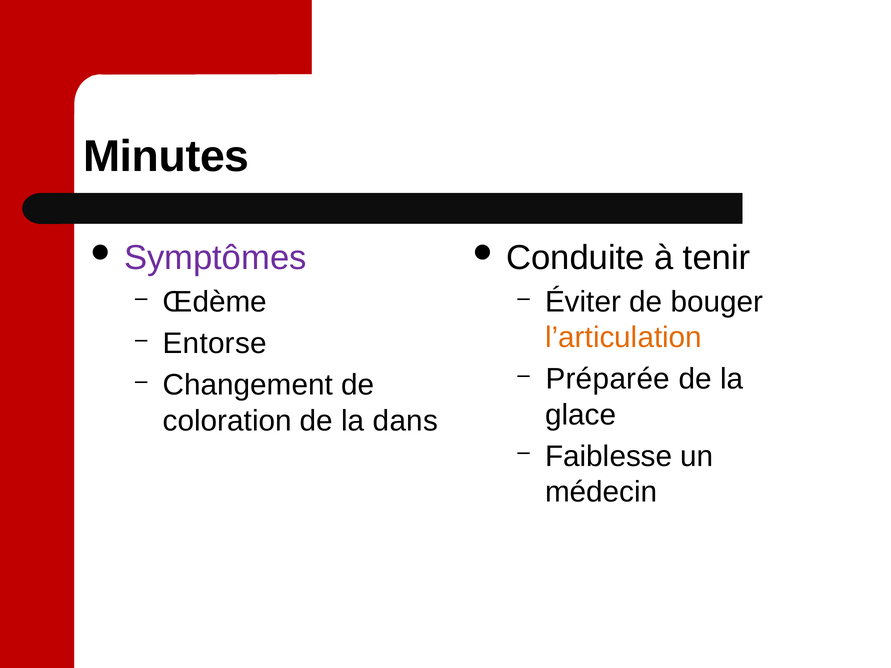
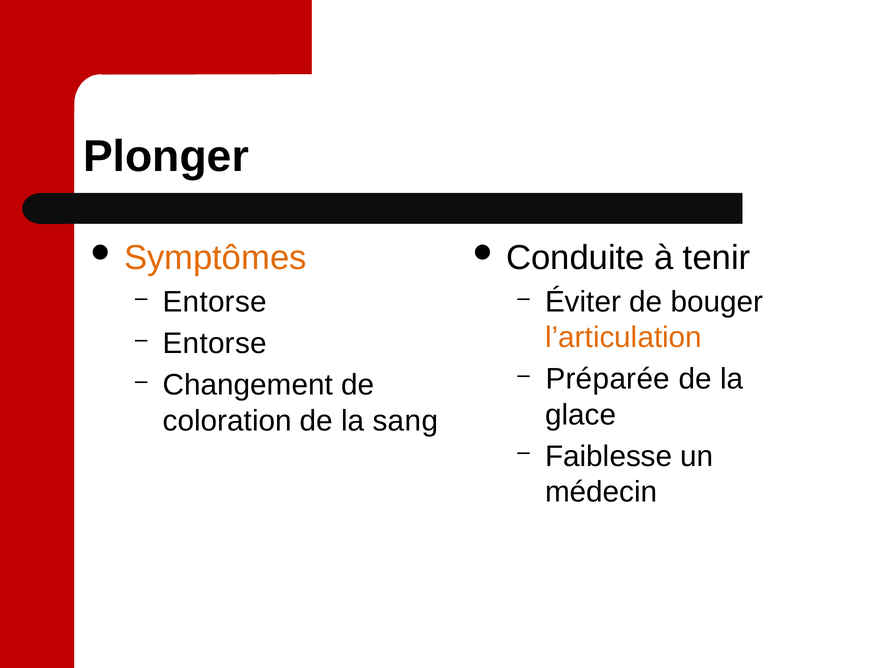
Minutes: Minutes -> Plonger (166, 157)
Symptômes colour: purple -> orange (215, 258)
Œdème: Œdème -> Entorse (215, 302)
dans: dans -> sang (405, 421)
